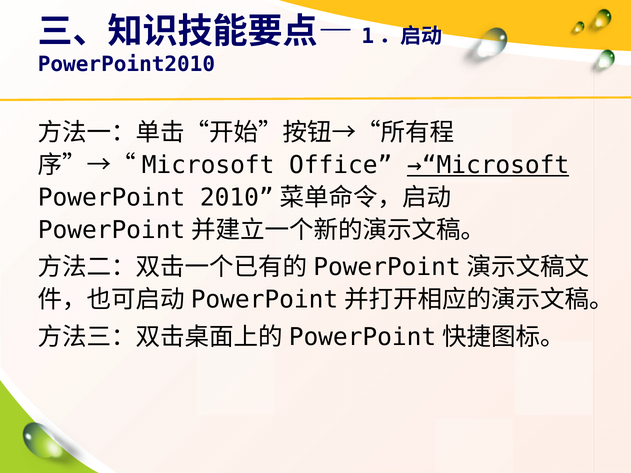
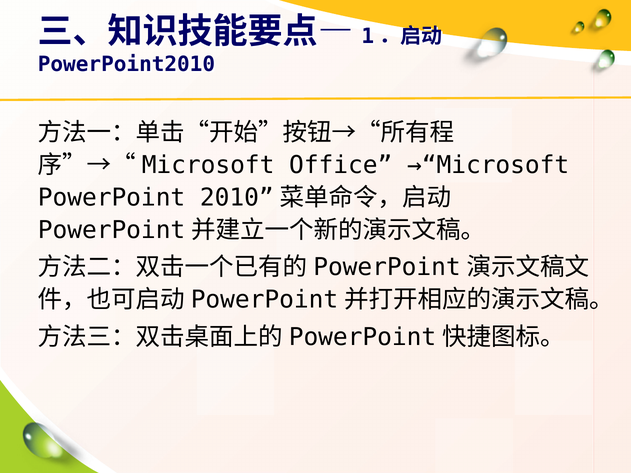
→“Microsoft underline: present -> none (488, 165)
